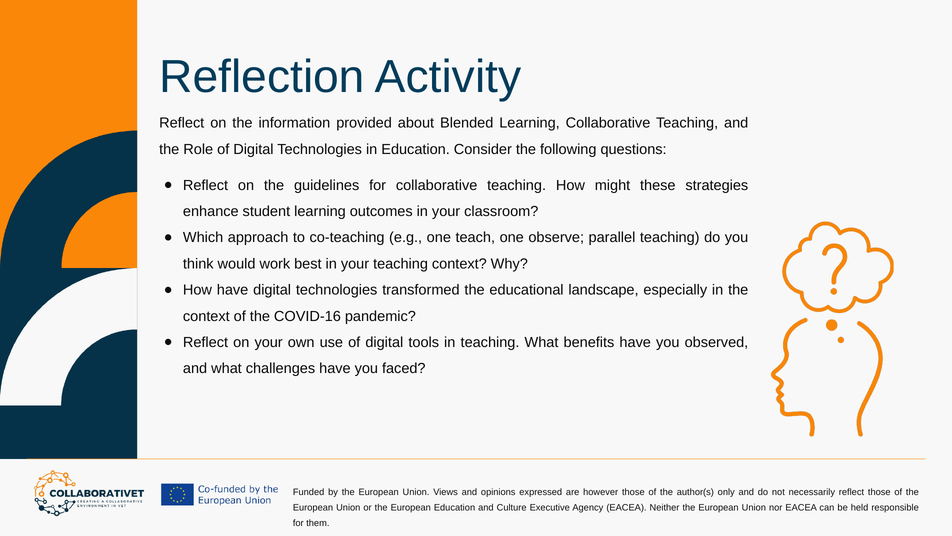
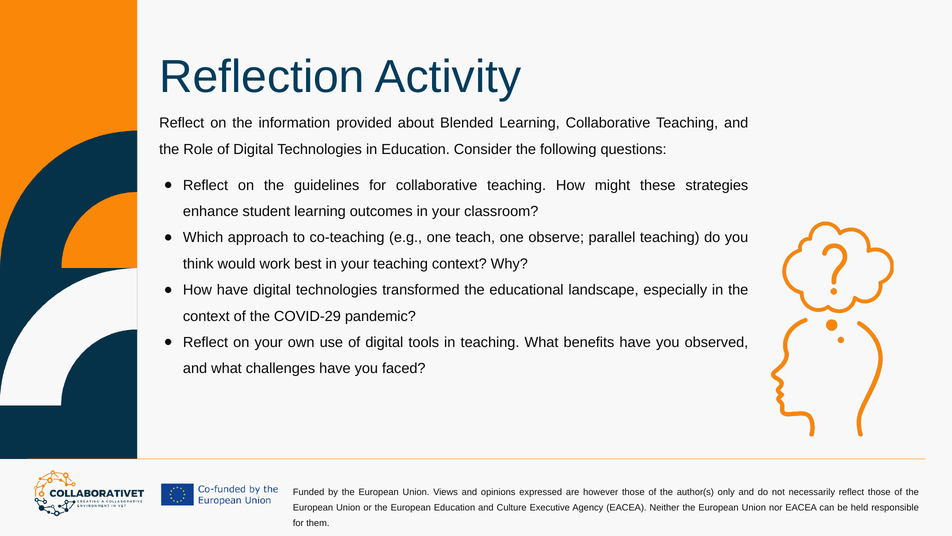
COVID-16: COVID-16 -> COVID-29 (307, 316)
